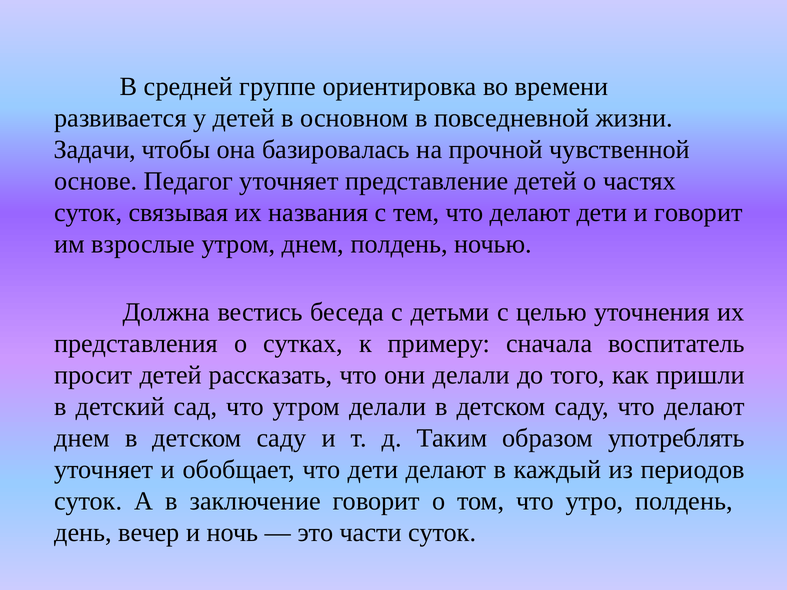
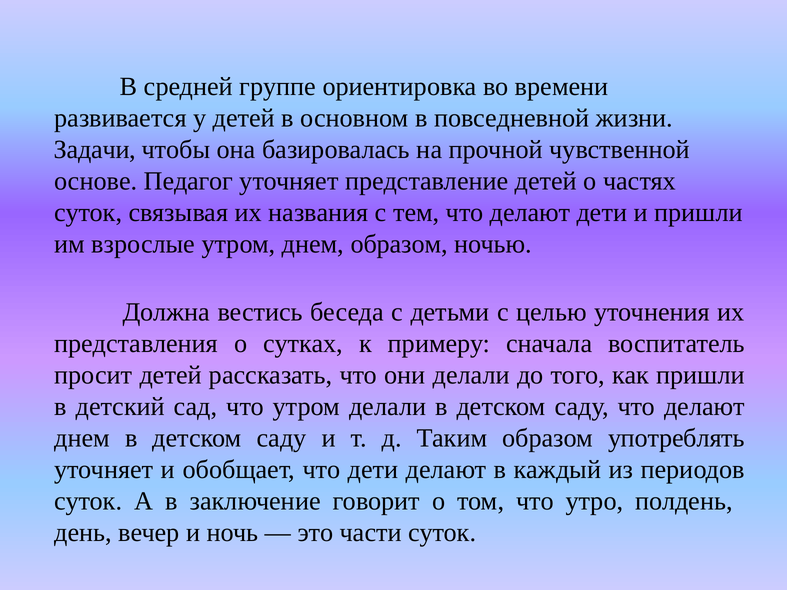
и говорит: говорит -> пришли (699, 213)
днем полдень: полдень -> образом (399, 244)
